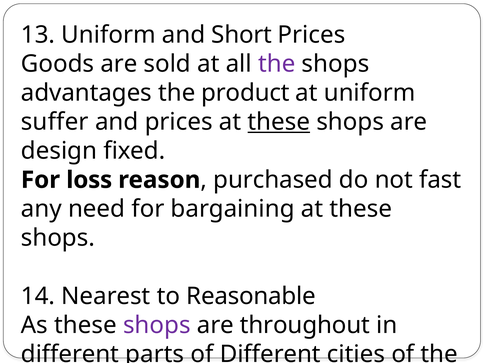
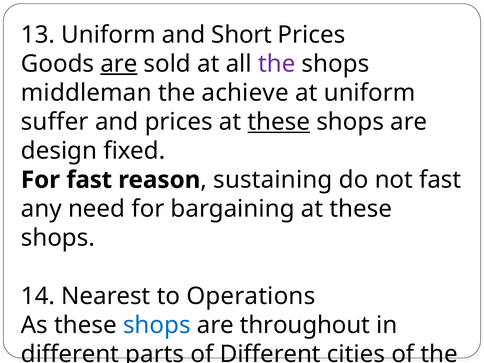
are underline: none -> present (119, 64)
advantages: advantages -> middleman (86, 93)
product: product -> achieve (245, 93)
For loss: loss -> fast (89, 180)
purchased: purchased -> sustaining (273, 180)
Reasonable: Reasonable -> Operations (251, 296)
shops colour: purple -> blue (157, 325)
